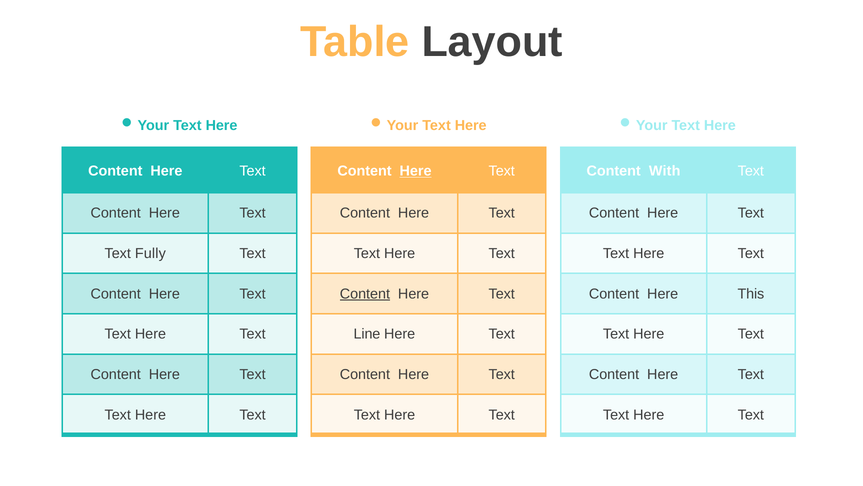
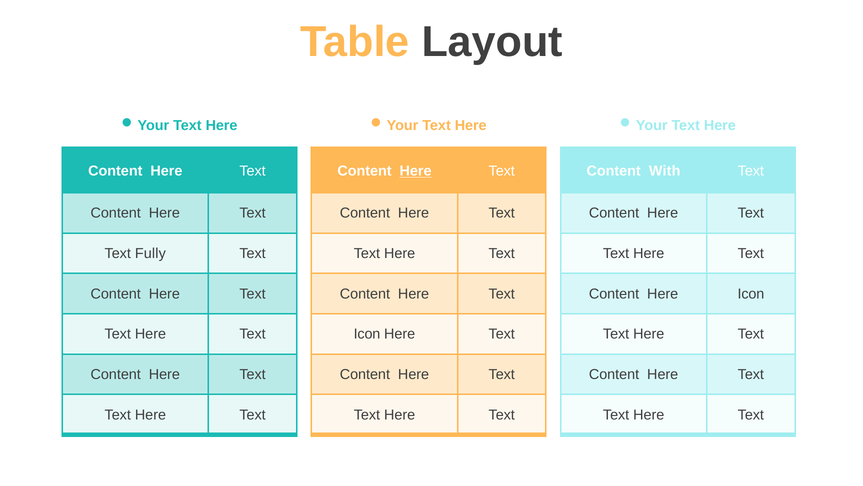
Content underline: present -> none (365, 294)
Here This: This -> Icon (751, 294)
Line: Line -> Icon (367, 334)
